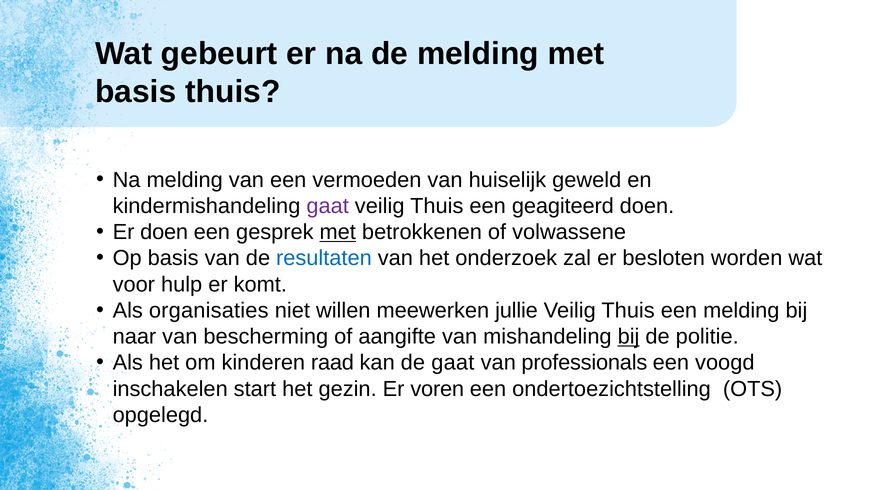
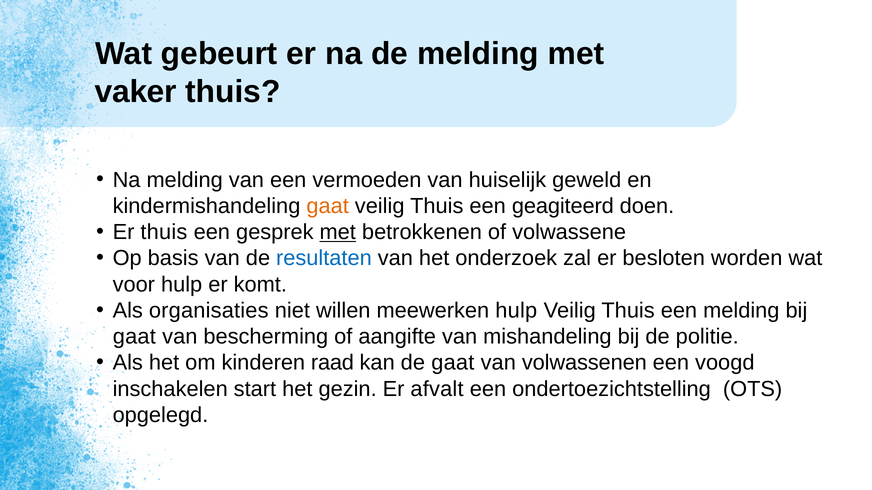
basis: basis -> vaker (136, 92)
gaat colour: purple -> orange (328, 206)
Er doen: doen -> thuis (164, 232)
meewerken jullie: jullie -> hulp (516, 311)
naar: naar -> gaat (134, 337)
bij underline: present -> none (629, 337)
professionals: professionals -> volwassenen (584, 363)
voren: voren -> afvalt (437, 389)
